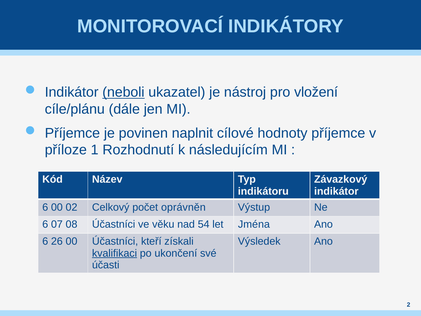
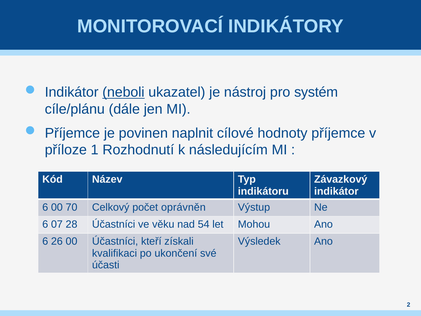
vložení: vložení -> systém (316, 92)
02: 02 -> 70 (72, 207)
08: 08 -> 28 (72, 224)
Jména: Jména -> Mohou (254, 224)
kvalifikaci underline: present -> none (115, 253)
